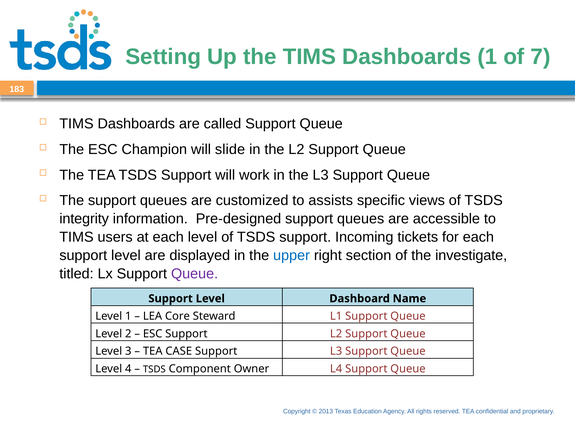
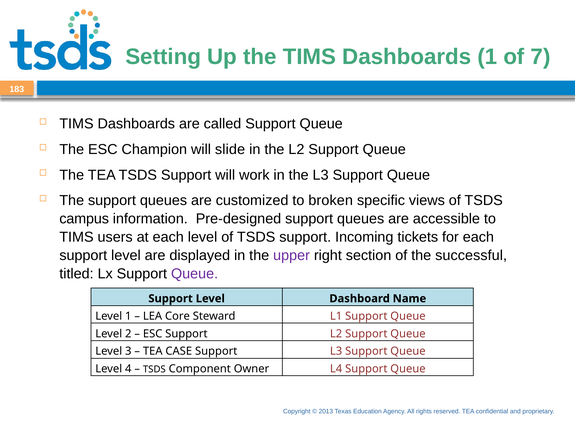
assists: assists -> broken (331, 200)
integrity: integrity -> campus (84, 218)
upper colour: blue -> purple (292, 255)
investigate: investigate -> successful (471, 255)
